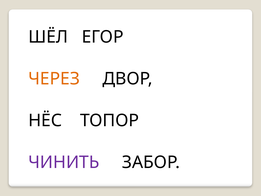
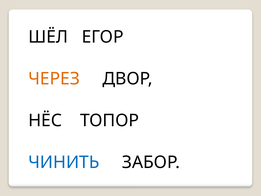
ЧИНИТЬ colour: purple -> blue (64, 162)
